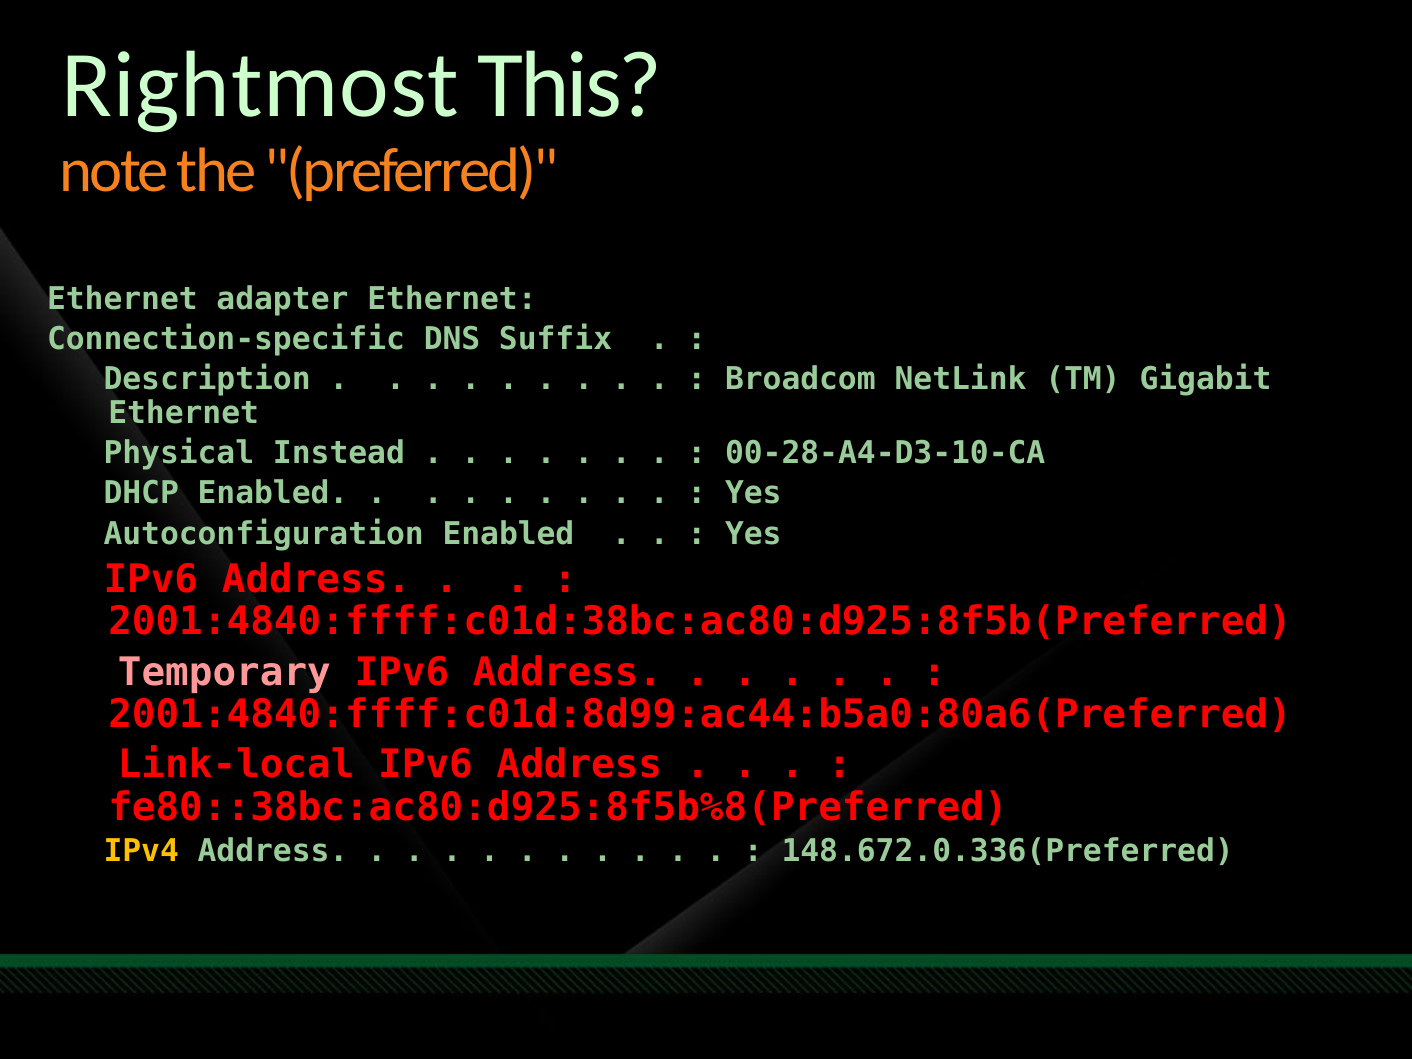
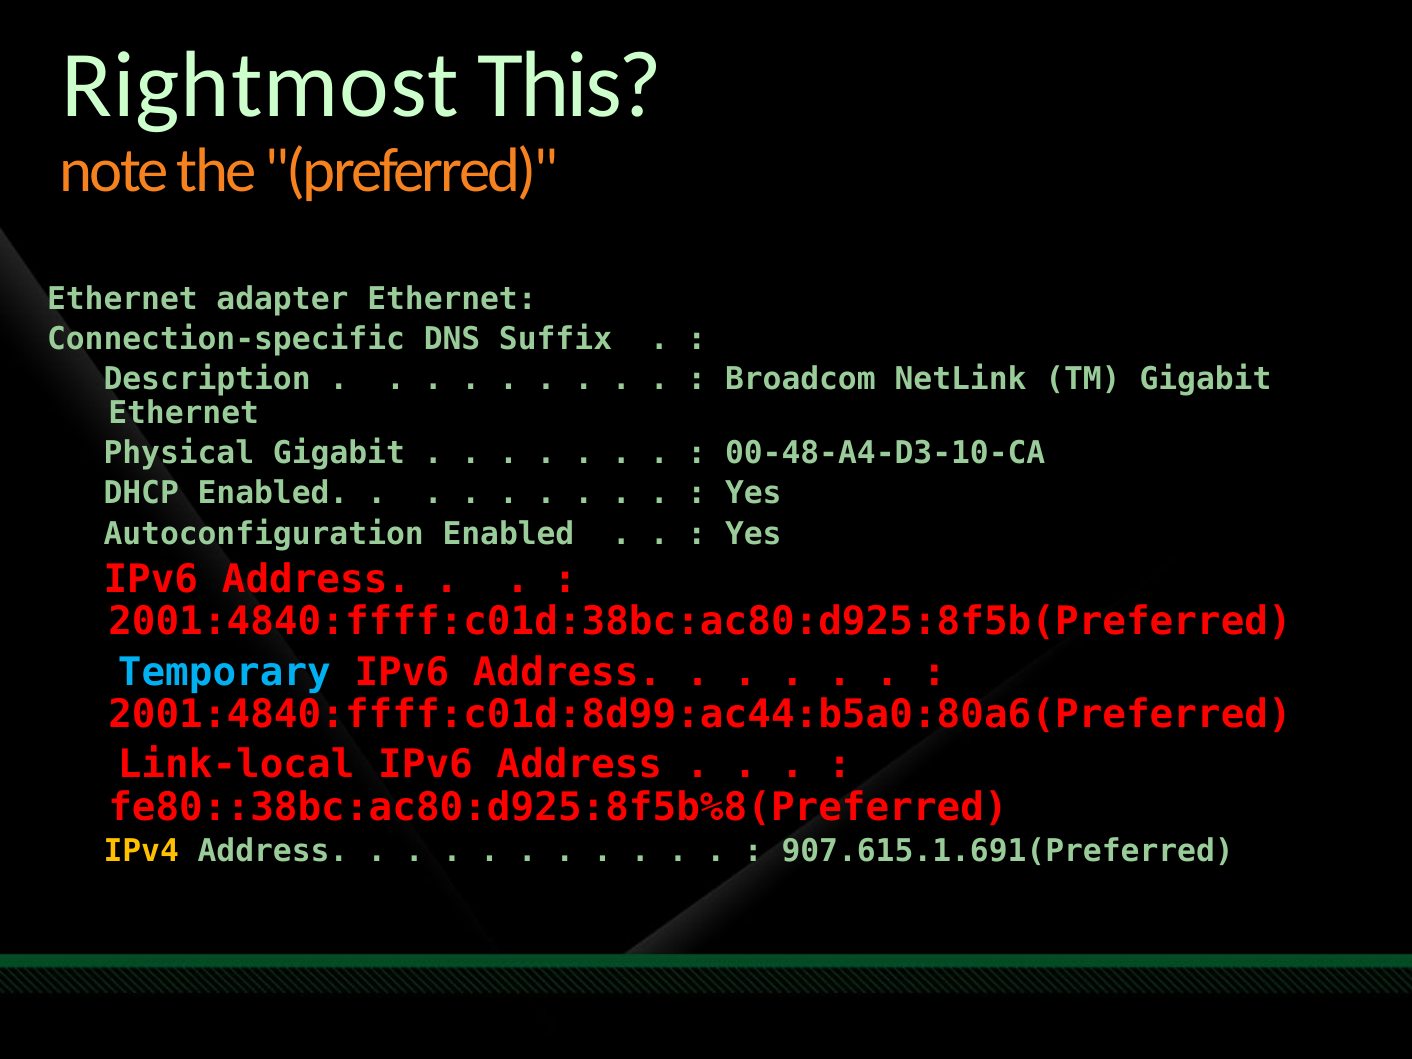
Physical Instead: Instead -> Gigabit (339, 453)
00-28-A4-D3-10-CA: 00-28-A4-D3-10-CA -> 00-48-A4-D3-10-CA (885, 453)
Temporary colour: pink -> light blue (224, 672)
148.672.0.336(Preferred: 148.672.0.336(Preferred -> 907.615.1.691(Preferred (1008, 851)
